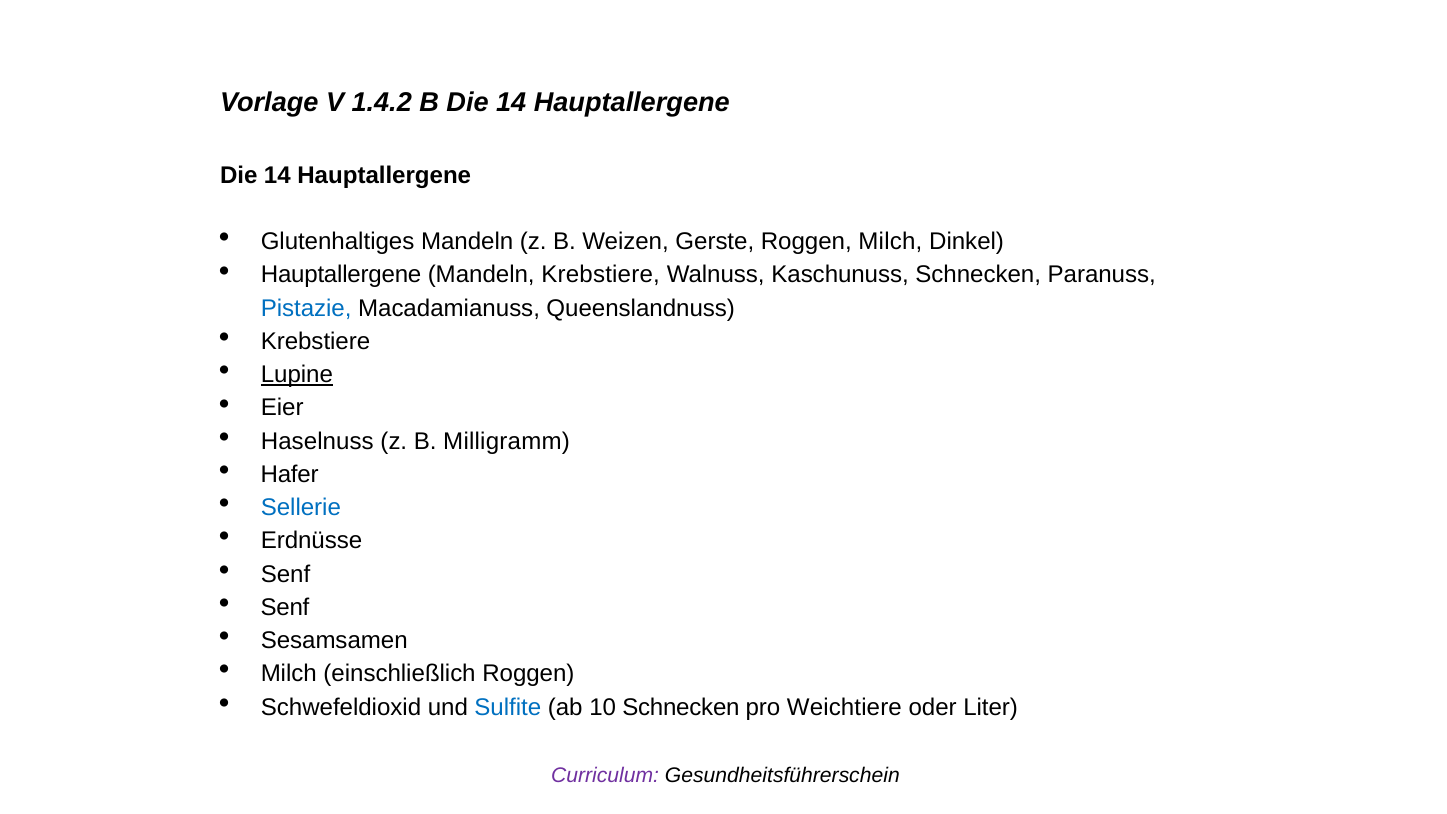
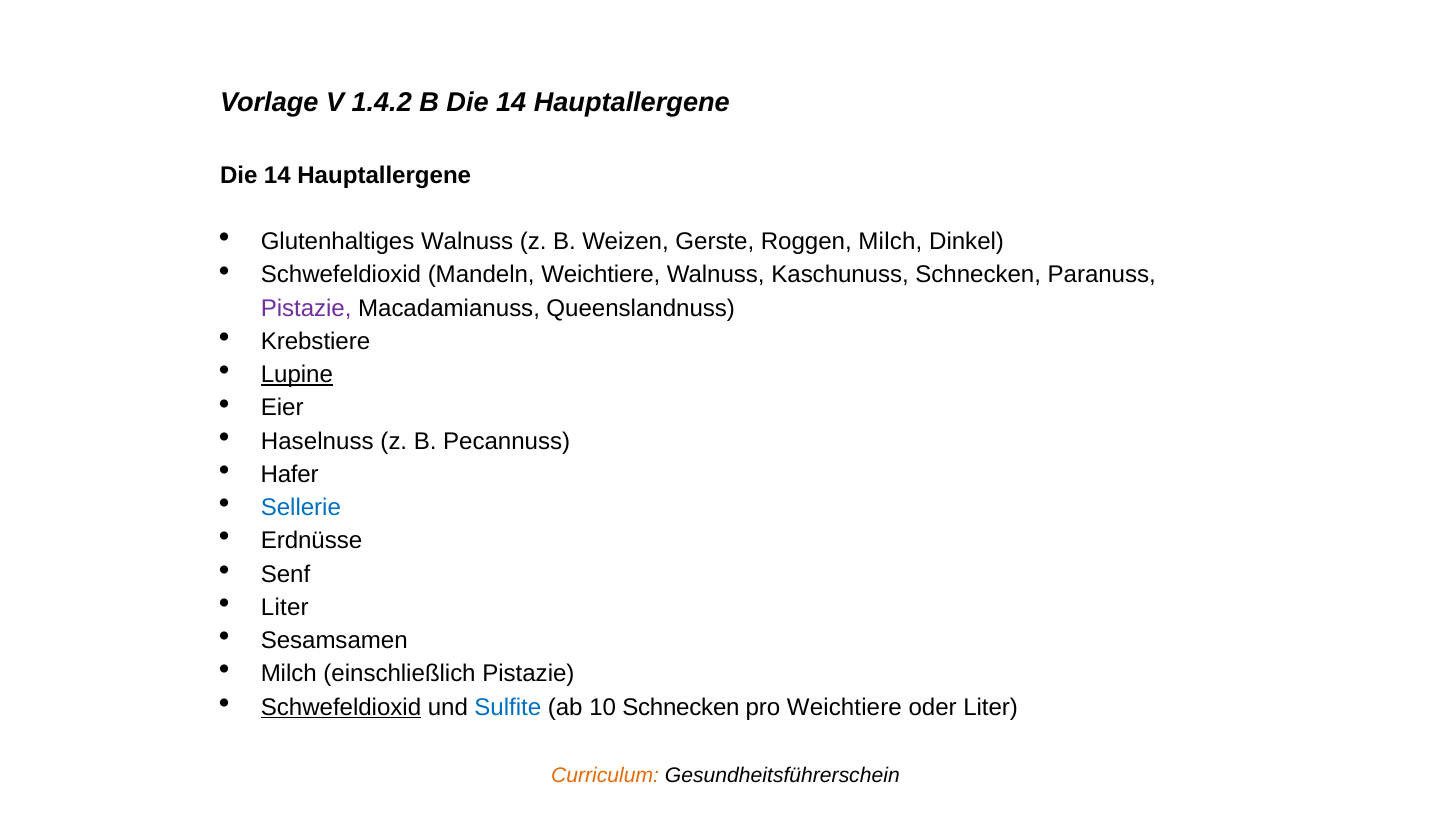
Glutenhaltiges Mandeln: Mandeln -> Walnuss (467, 242)
Hauptallergene: Hauptallergene -> Schwefeldioxid (341, 275)
Mandeln Krebstiere: Krebstiere -> Weichtiere (601, 275)
Pistazie colour: blue -> purple (306, 308)
Milligramm: Milligramm -> Pecannuss (507, 441)
Senf: Senf -> Liter (285, 607)
einschließlich Roggen: Roggen -> Pistazie (528, 674)
Schwefeldioxid underline: none -> present (341, 707)
Curriculum colour: purple -> orange (605, 776)
